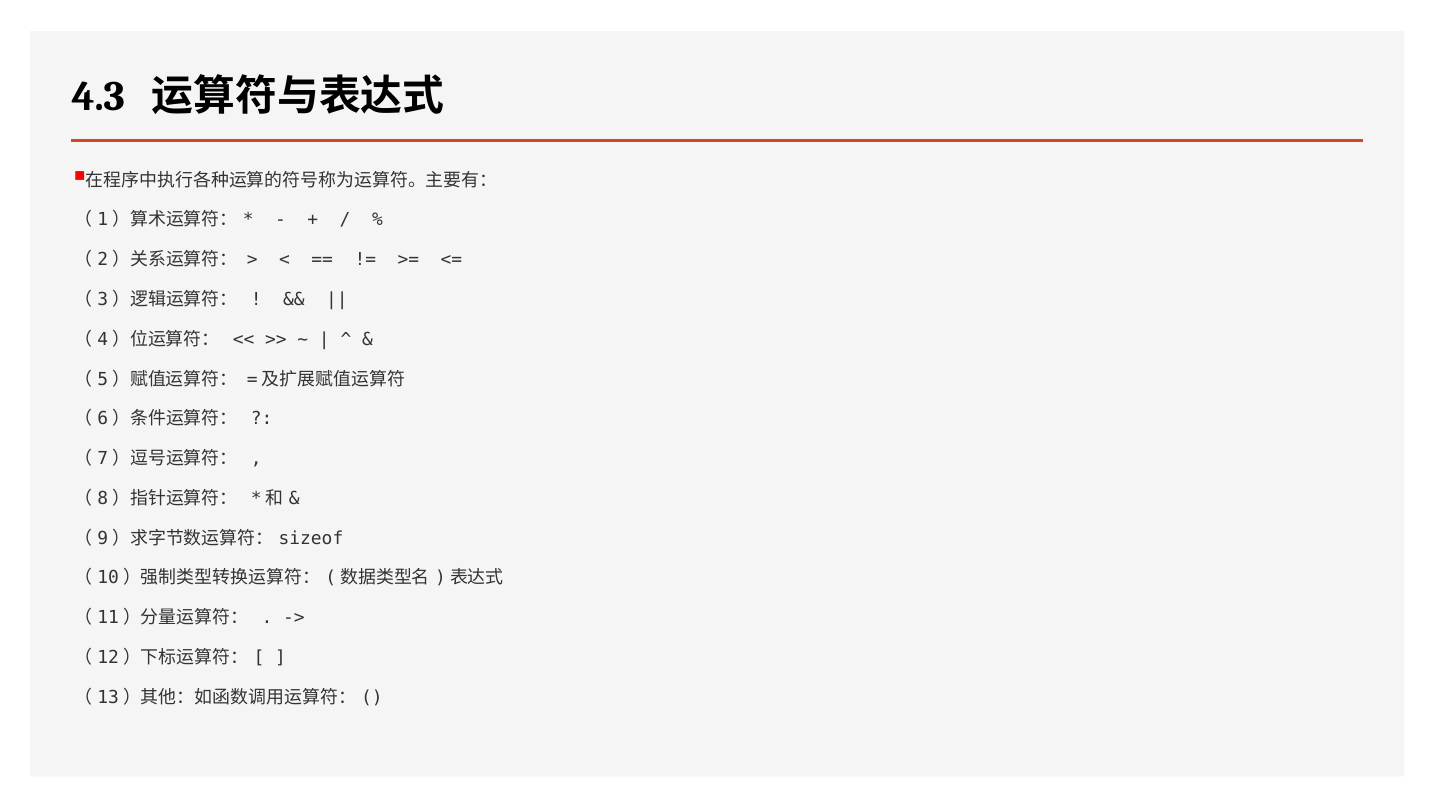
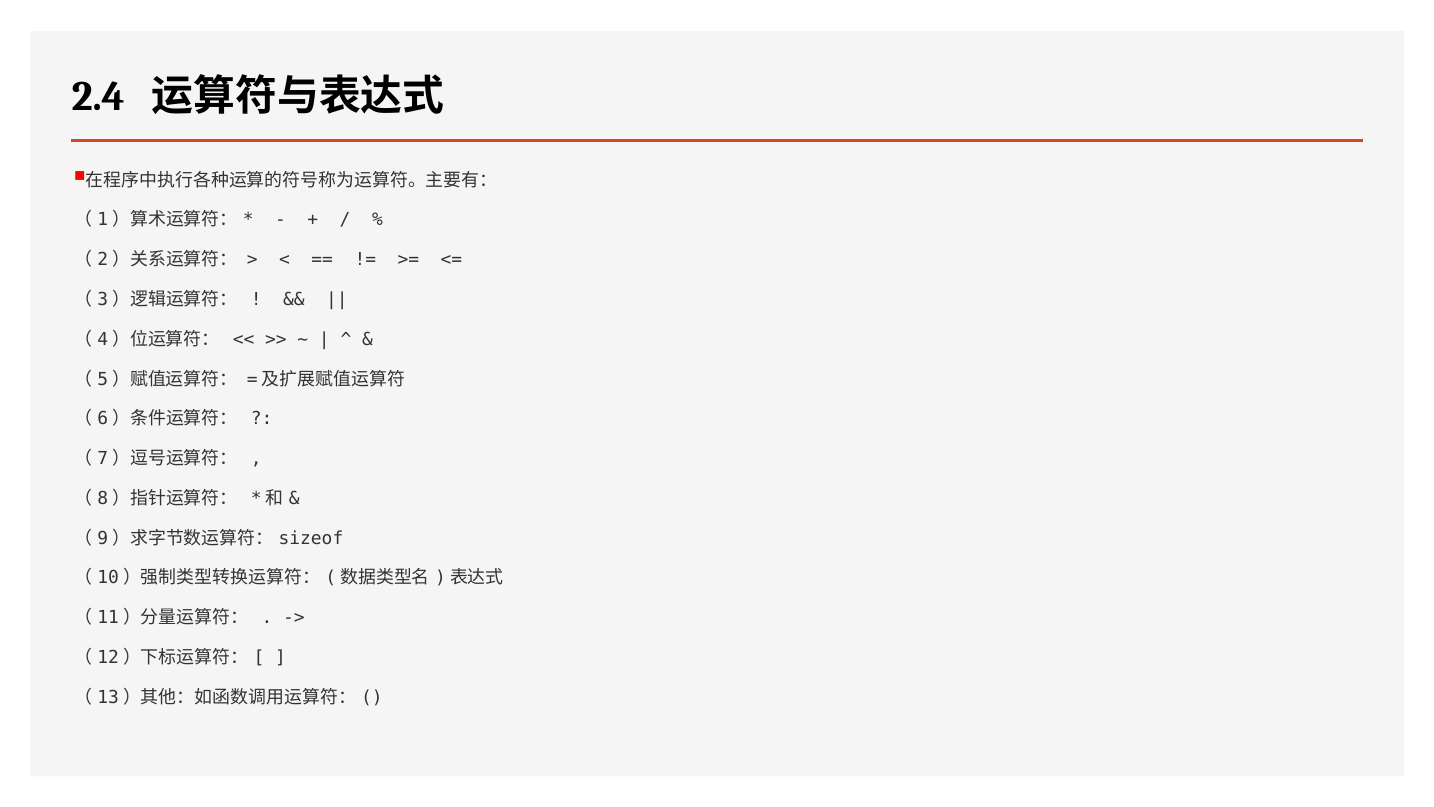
4.3: 4.3 -> 2.4 (98, 97)
